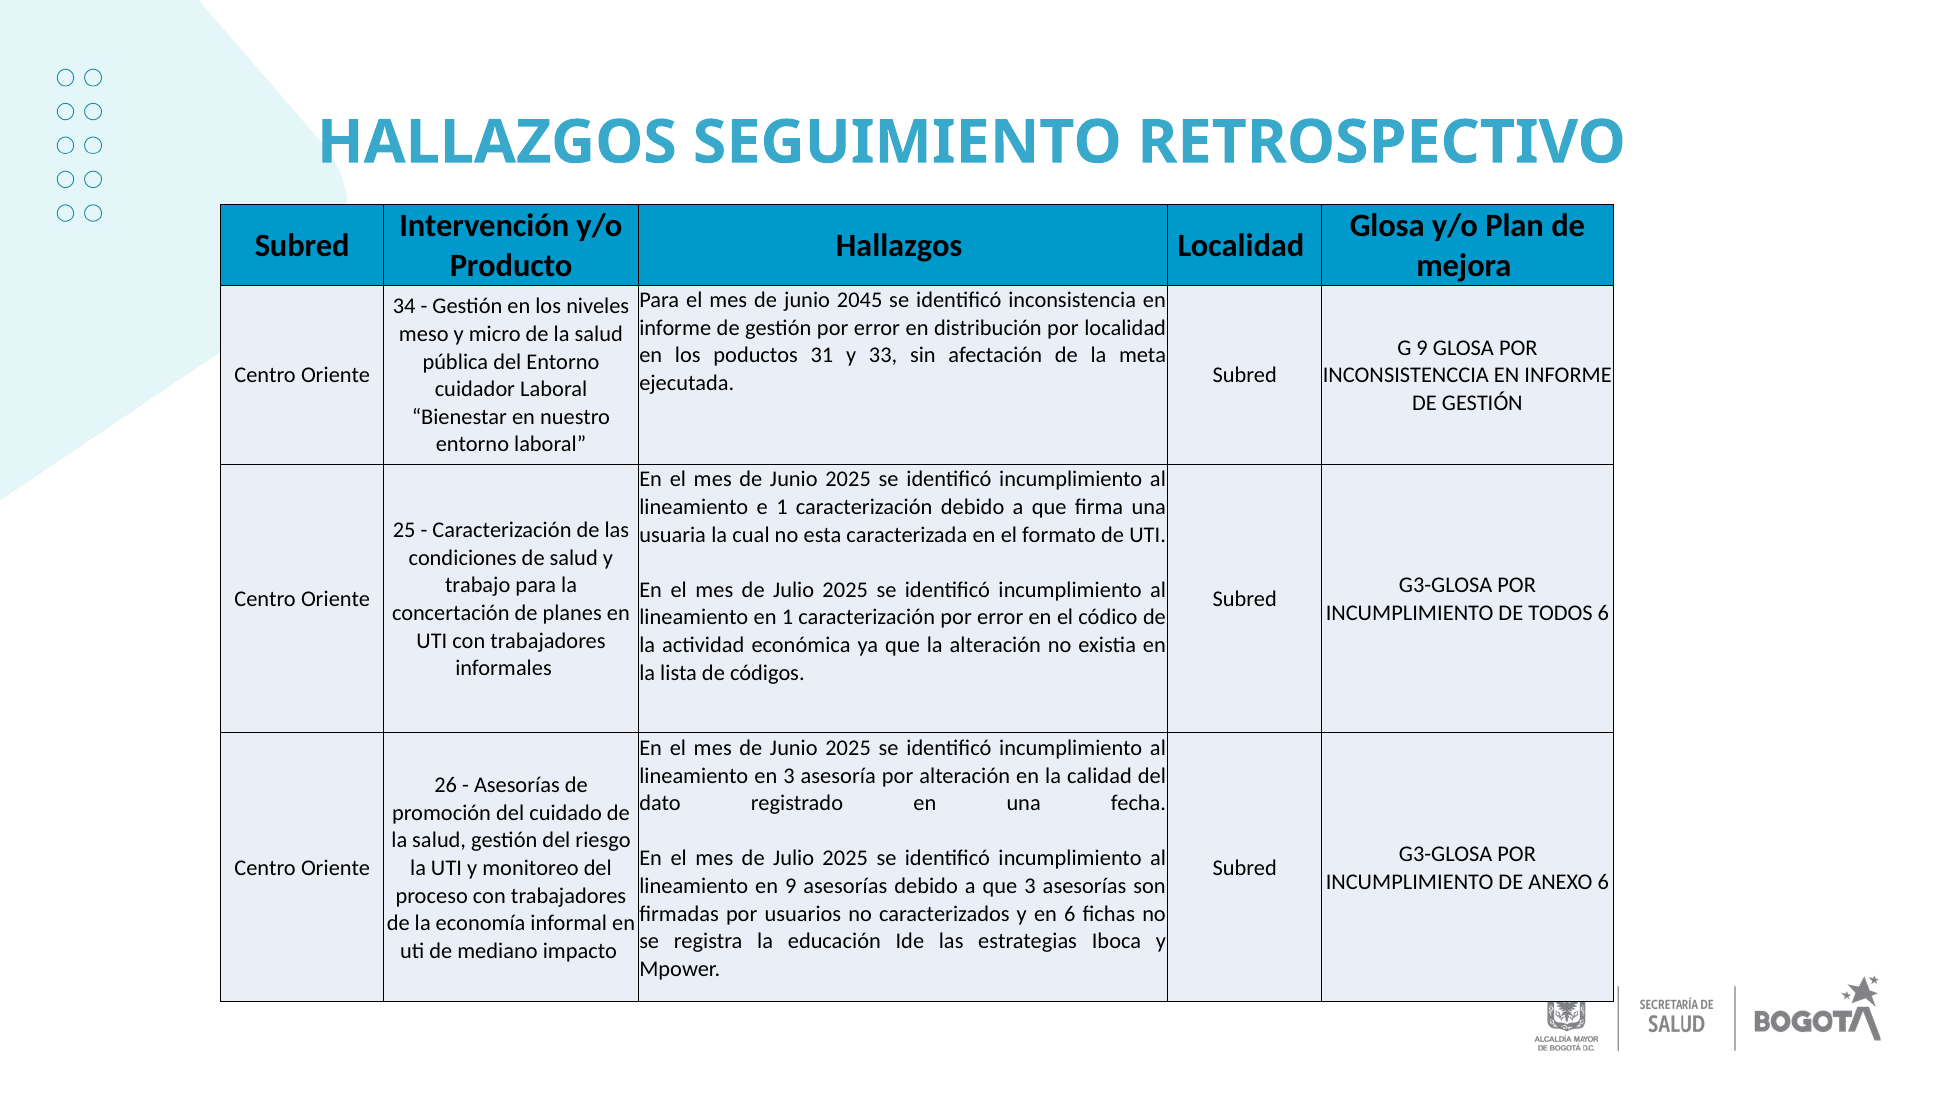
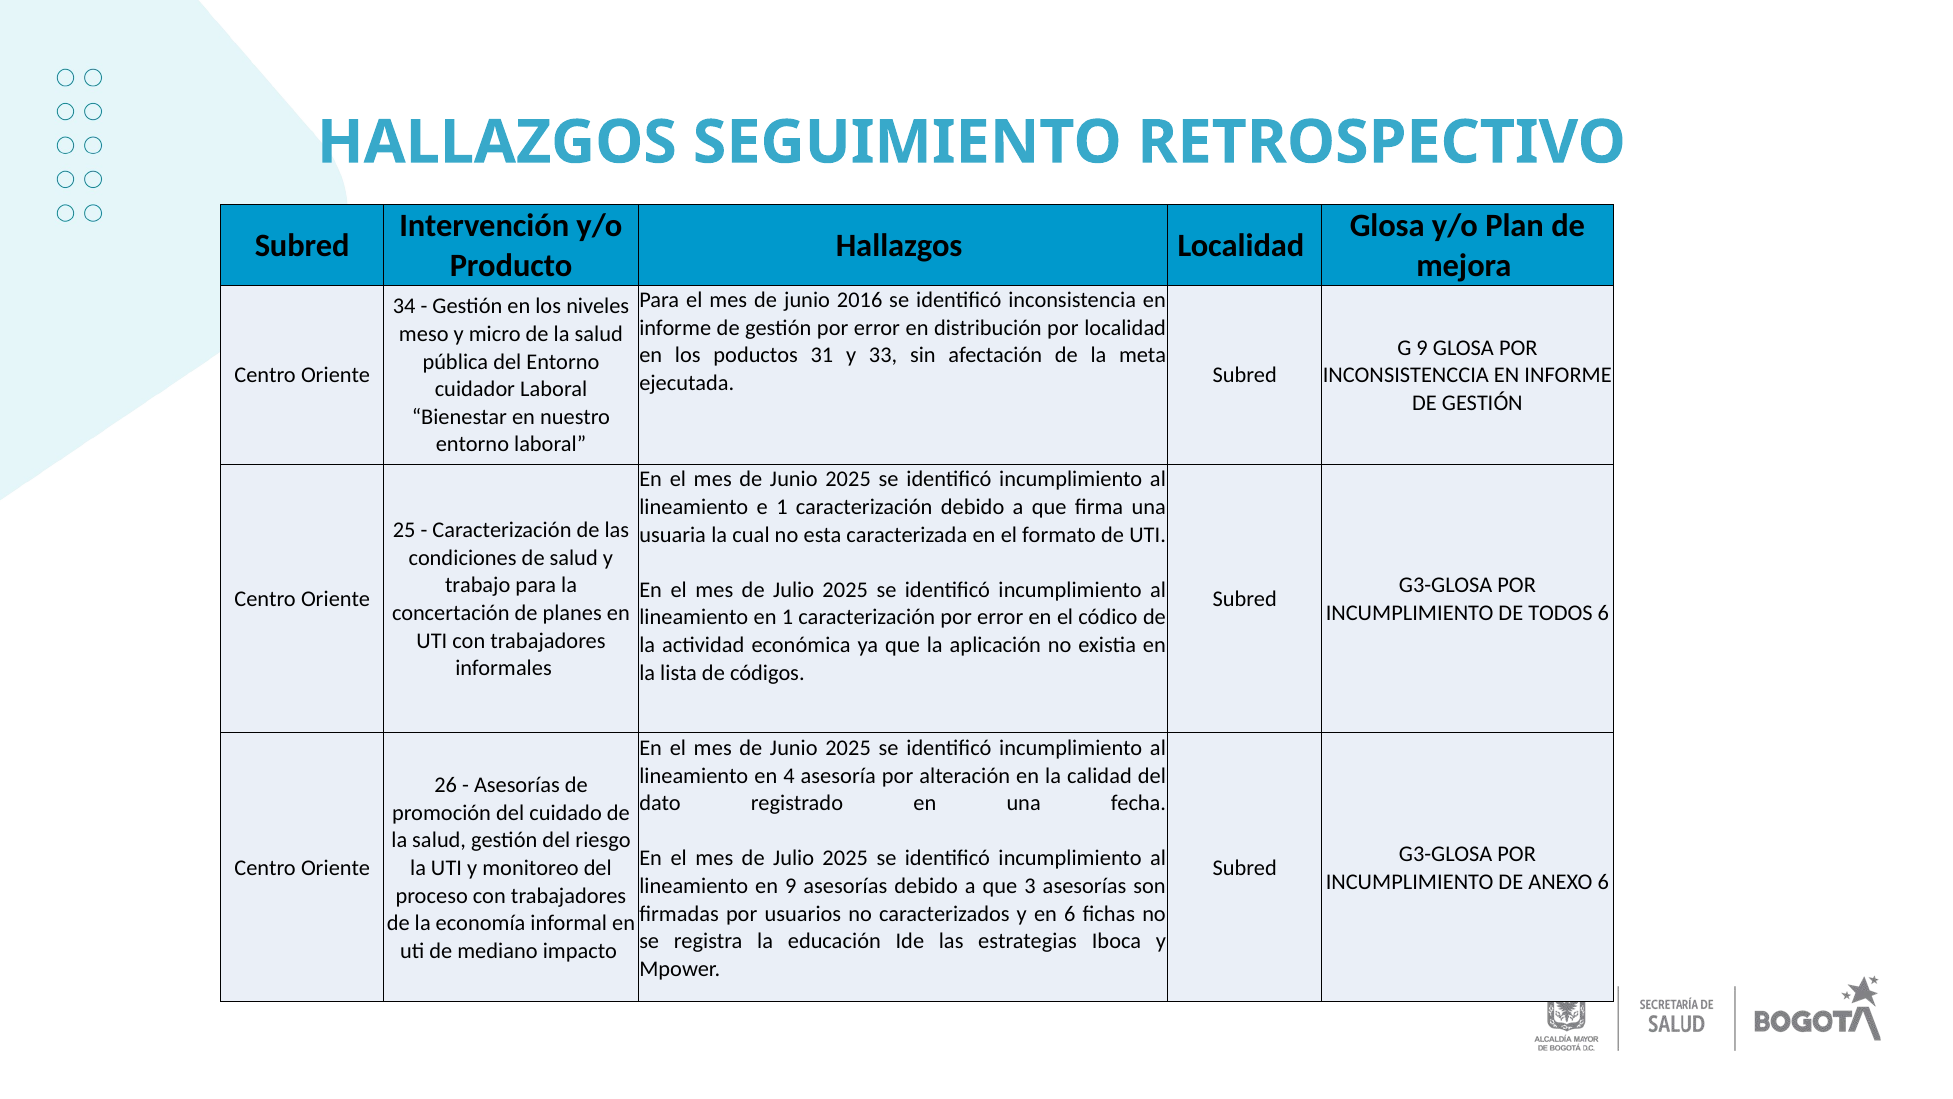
2045: 2045 -> 2016 (860, 300)
la alteración: alteración -> aplicación (995, 645)
en 3: 3 -> 4 (789, 775)
